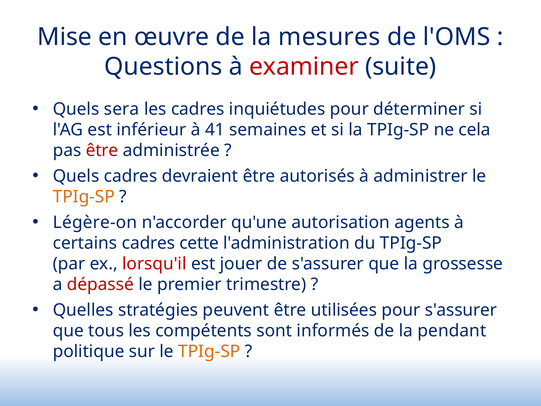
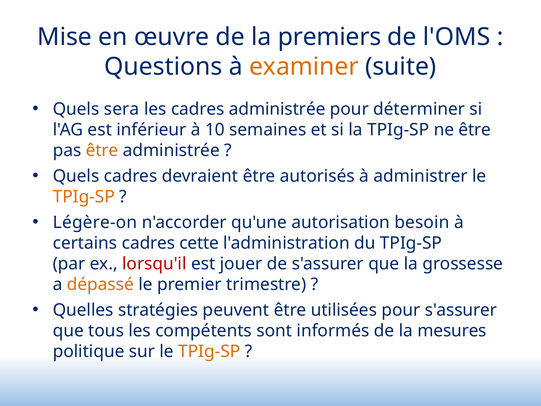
mesures: mesures -> premiers (330, 37)
examiner colour: red -> orange (304, 67)
cadres inquiétudes: inquiétudes -> administrée (277, 109)
41: 41 -> 10 (215, 130)
ne cela: cela -> être (475, 130)
être colour: red -> orange (102, 150)
agents: agents -> besoin (422, 222)
dépassé colour: red -> orange (100, 284)
pendant: pendant -> mesures (452, 331)
